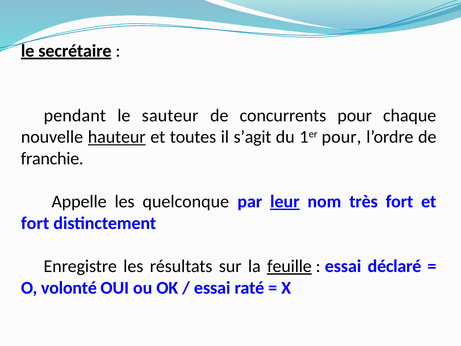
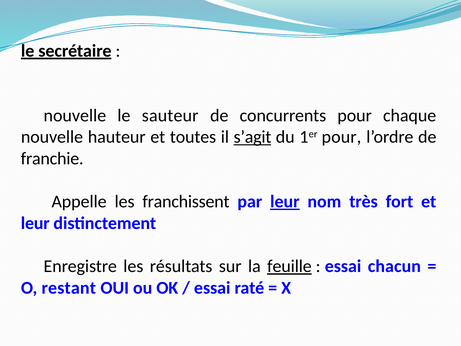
pendant: pendant -> nouvelle (75, 115)
hauteur underline: present -> none (117, 137)
s’agit underline: none -> present (253, 137)
quelconque: quelconque -> franchissent (186, 201)
fort: fort -> leur (35, 223)
déclaré: déclaré -> chacun (394, 266)
volonté: volonté -> restant (69, 288)
